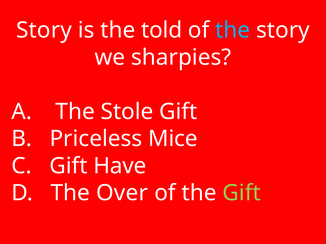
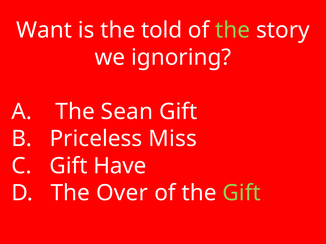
Story: Story -> Want (44, 30)
the colour: light blue -> light green (233, 30)
sharpies: sharpies -> ignoring (181, 58)
Stole: Stole -> Sean (127, 112)
Mice: Mice -> Miss (173, 139)
